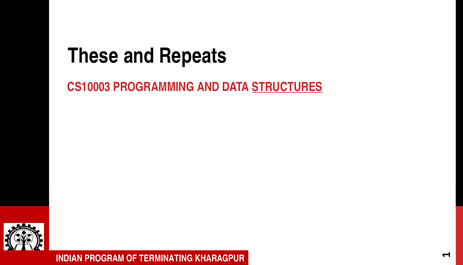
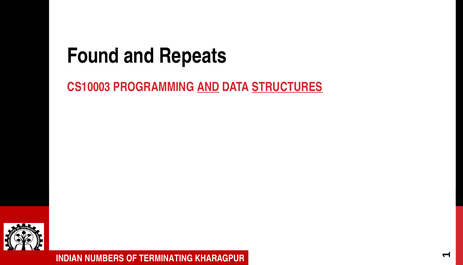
These: These -> Found (93, 56)
AND underline: none -> present (208, 87)
PROGRAM: PROGRAM -> NUMBERS (104, 258)
